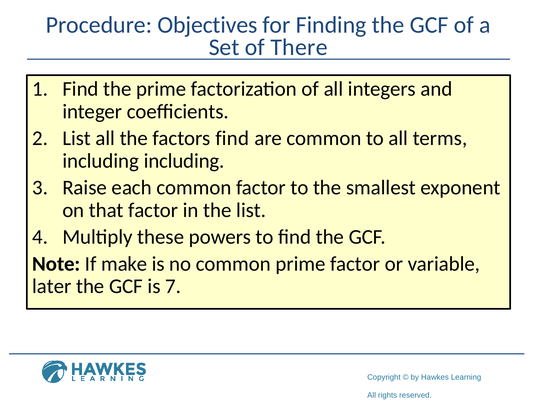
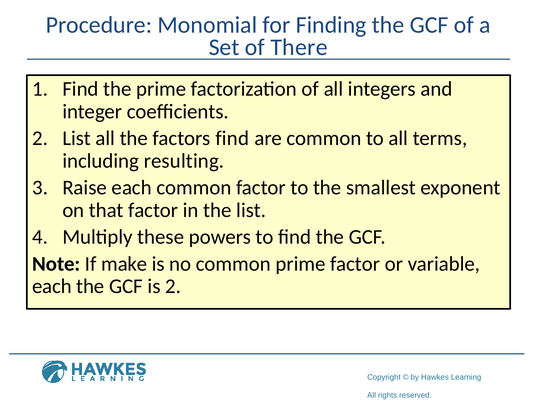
Objectives: Objectives -> Monomial (207, 25)
including including: including -> resulting (184, 161)
later: later -> each (52, 286)
is 7: 7 -> 2 (173, 286)
